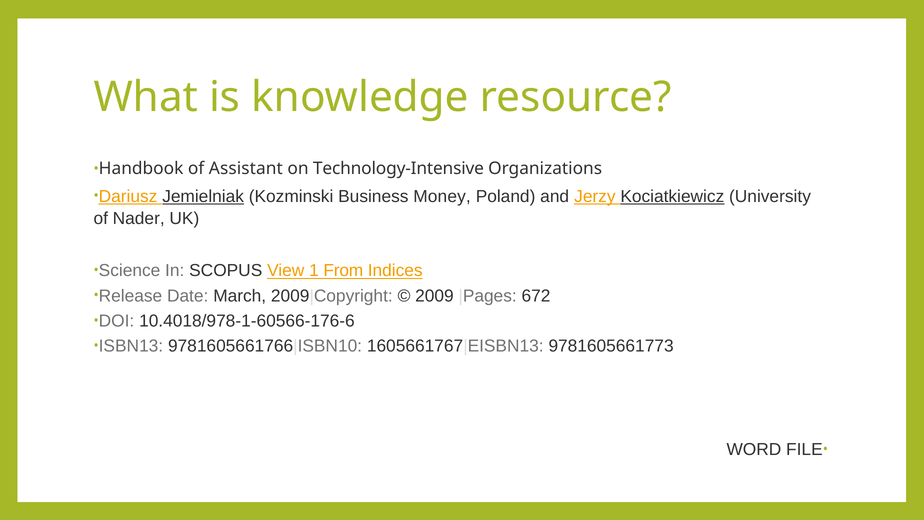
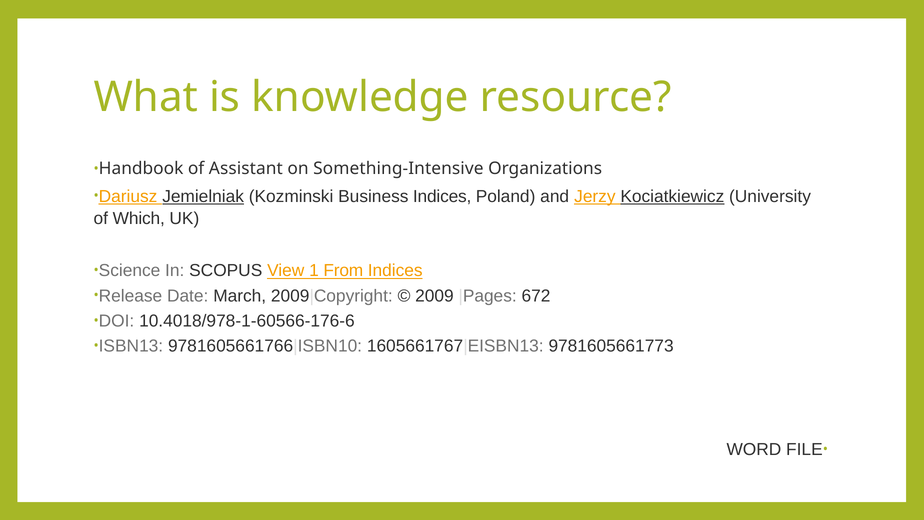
Technology-Intensive: Technology-Intensive -> Something-Intensive (398, 169)
Business Money: Money -> Indices (442, 196)
Nader: Nader -> Which (139, 218)
